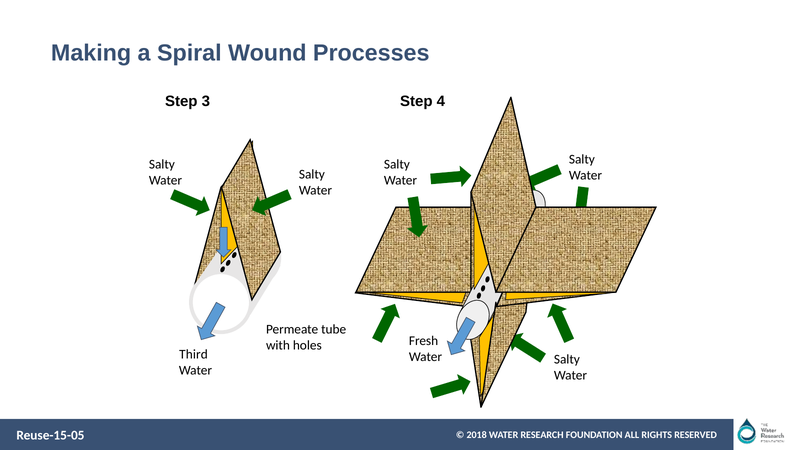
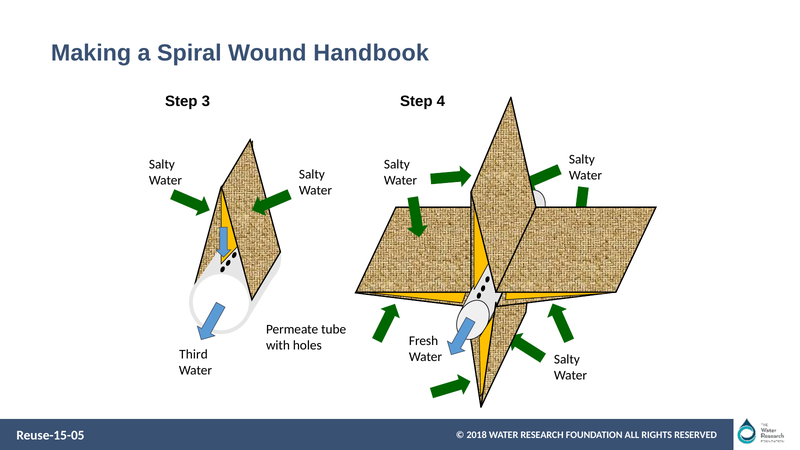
Processes: Processes -> Handbook (371, 53)
